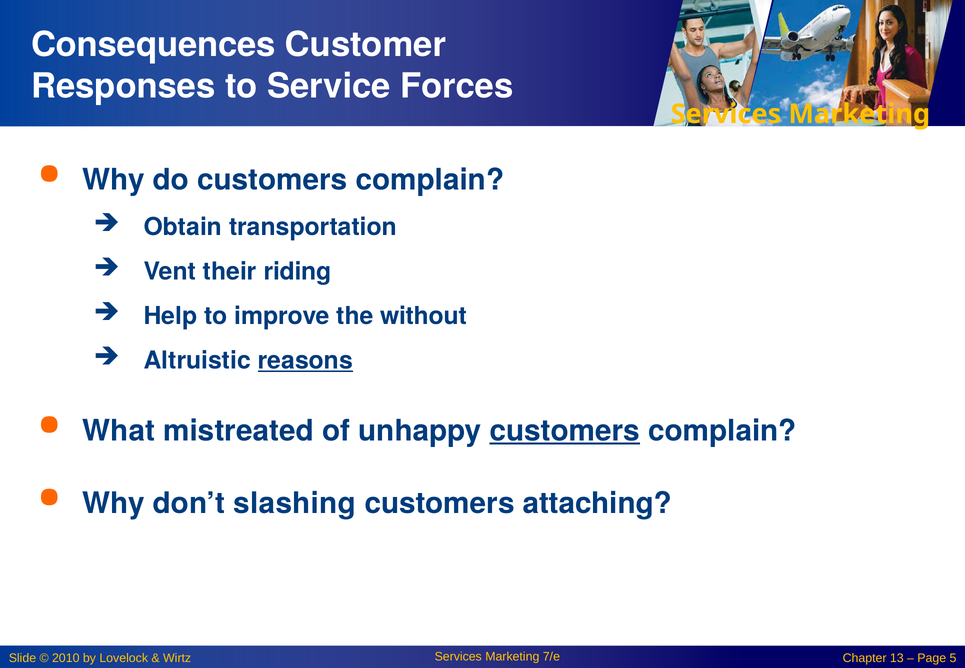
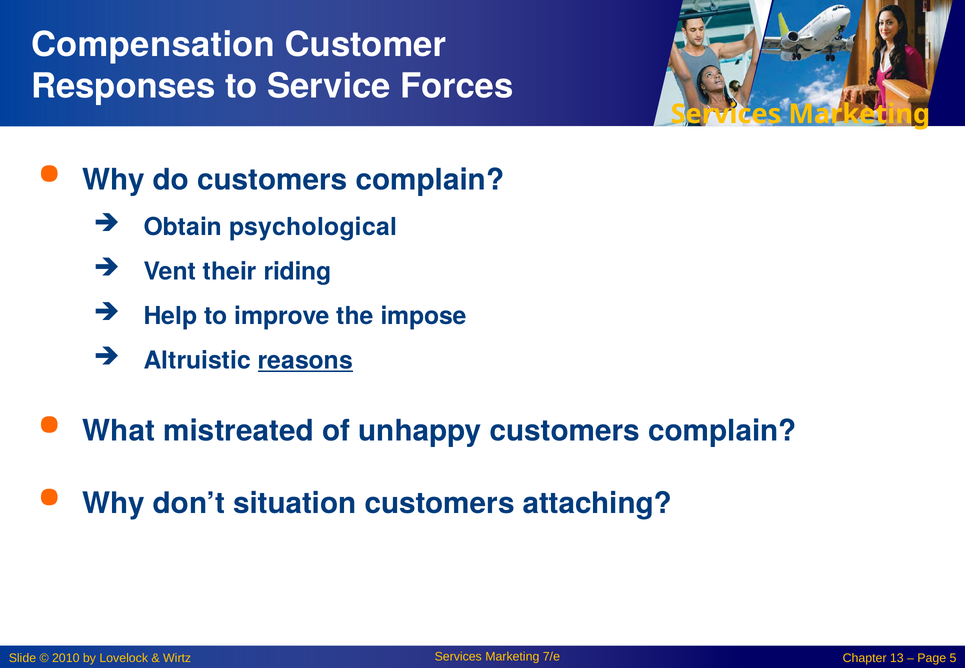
Consequences: Consequences -> Compensation (153, 45)
transportation: transportation -> psychological (313, 227)
without: without -> impose (424, 316)
customers underline: present -> none (565, 431)
slashing: slashing -> situation (295, 504)
